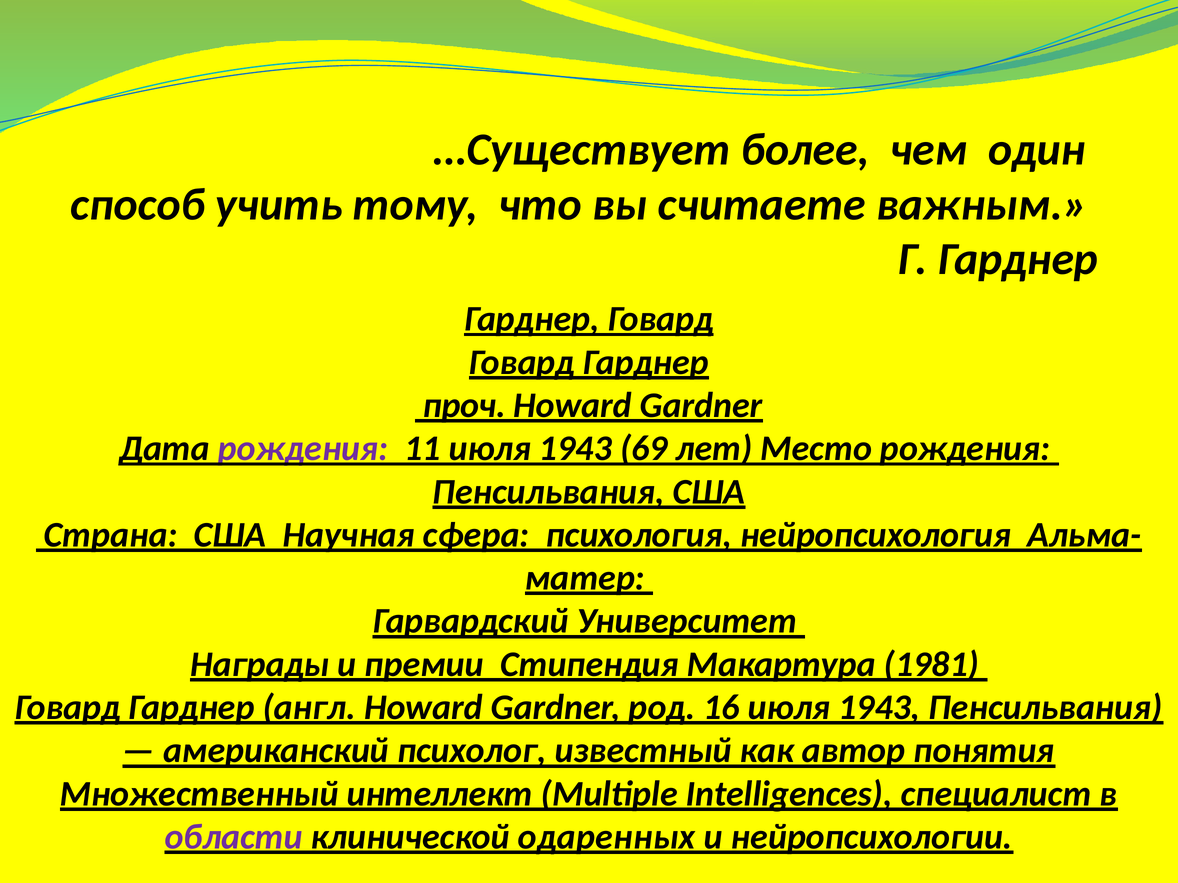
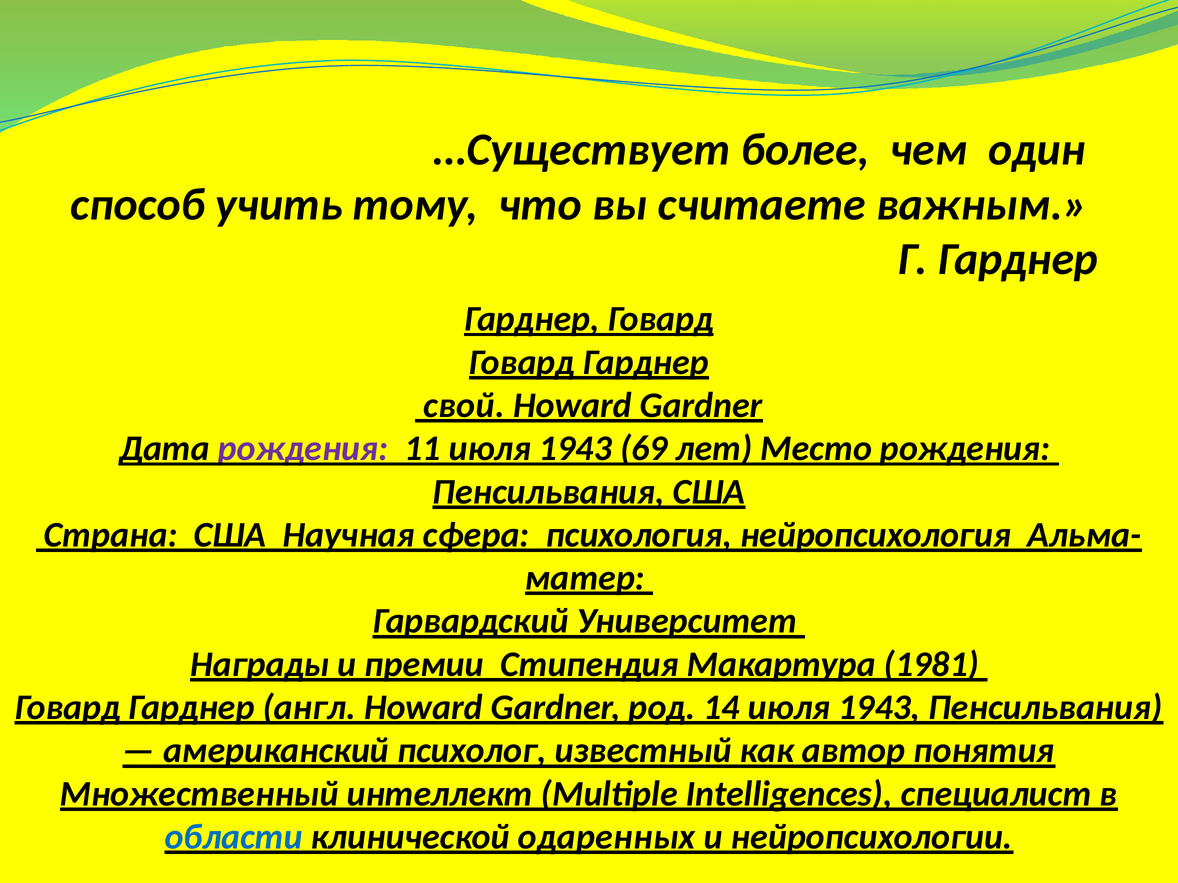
проч: проч -> свой (464, 406)
16: 16 -> 14 (721, 708)
области colour: purple -> blue (234, 837)
